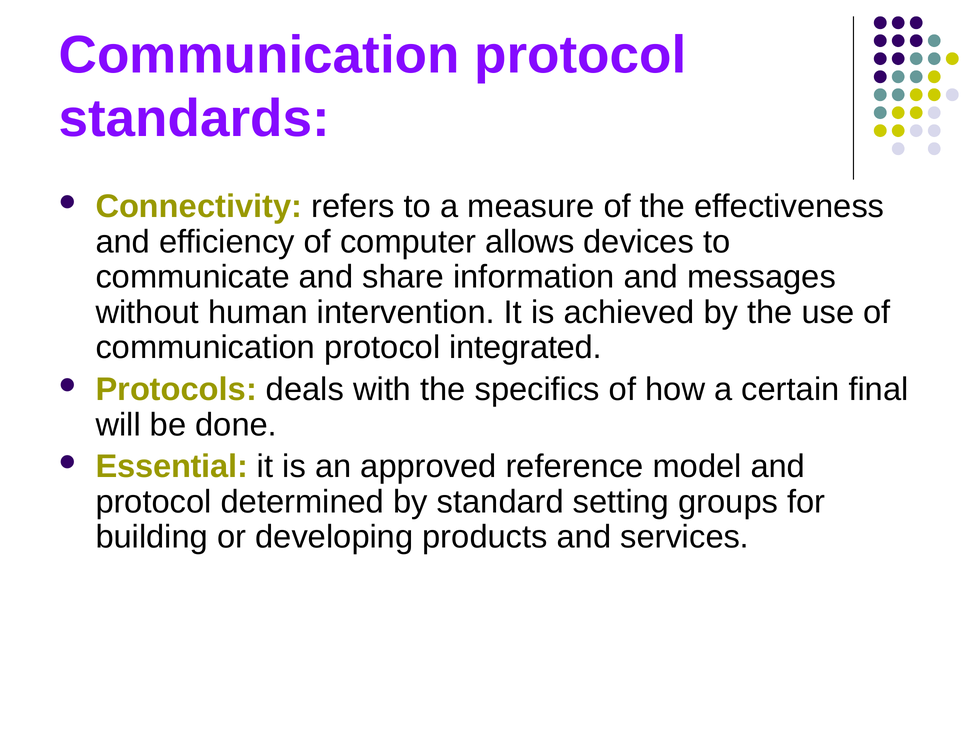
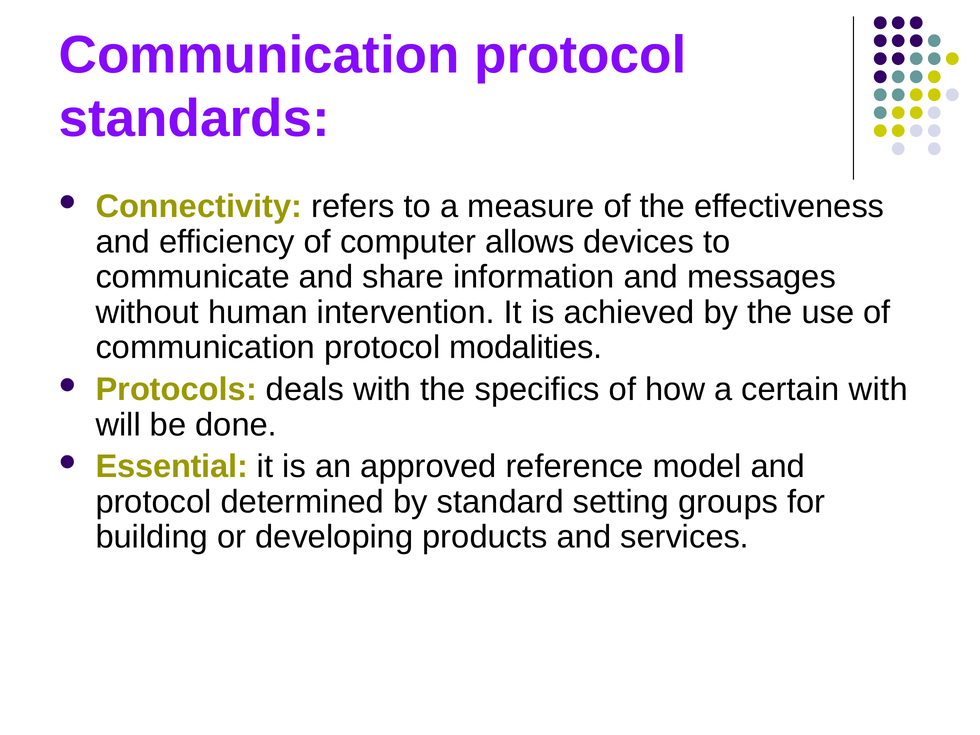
integrated: integrated -> modalities (526, 348)
certain final: final -> with (878, 389)
